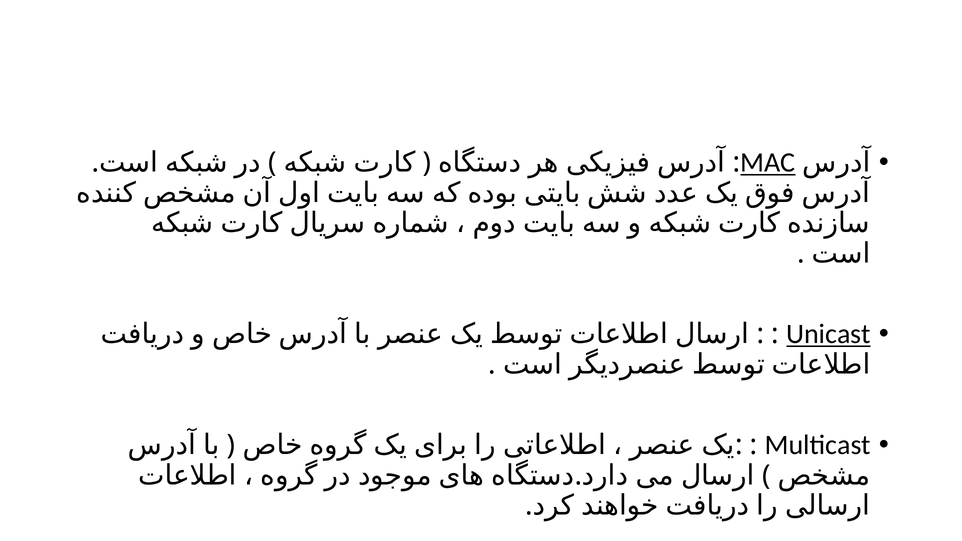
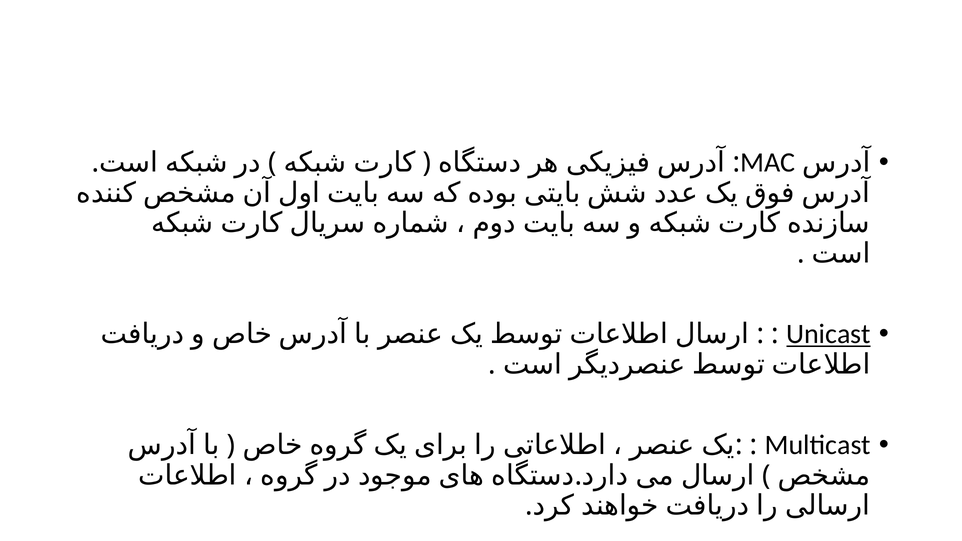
MAC underline: present -> none (768, 163)
